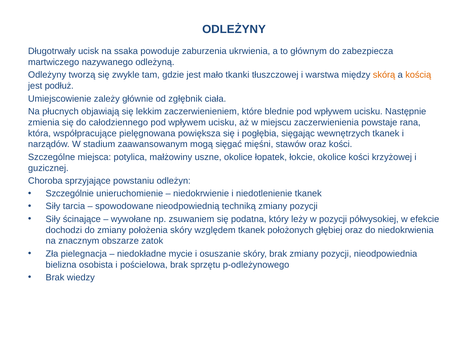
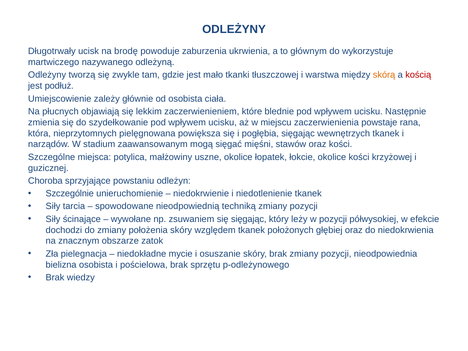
ssaka: ssaka -> brodę (126, 51)
zabezpiecza: zabezpiecza -> wykorzystuje (368, 51)
kością colour: orange -> red (418, 75)
od zgłębnik: zgłębnik -> osobista (185, 99)
całodziennego: całodziennego -> szydełkowanie (118, 122)
współpracujące: współpracujące -> nieprzytomnych (85, 133)
się podatna: podatna -> sięgając (249, 219)
